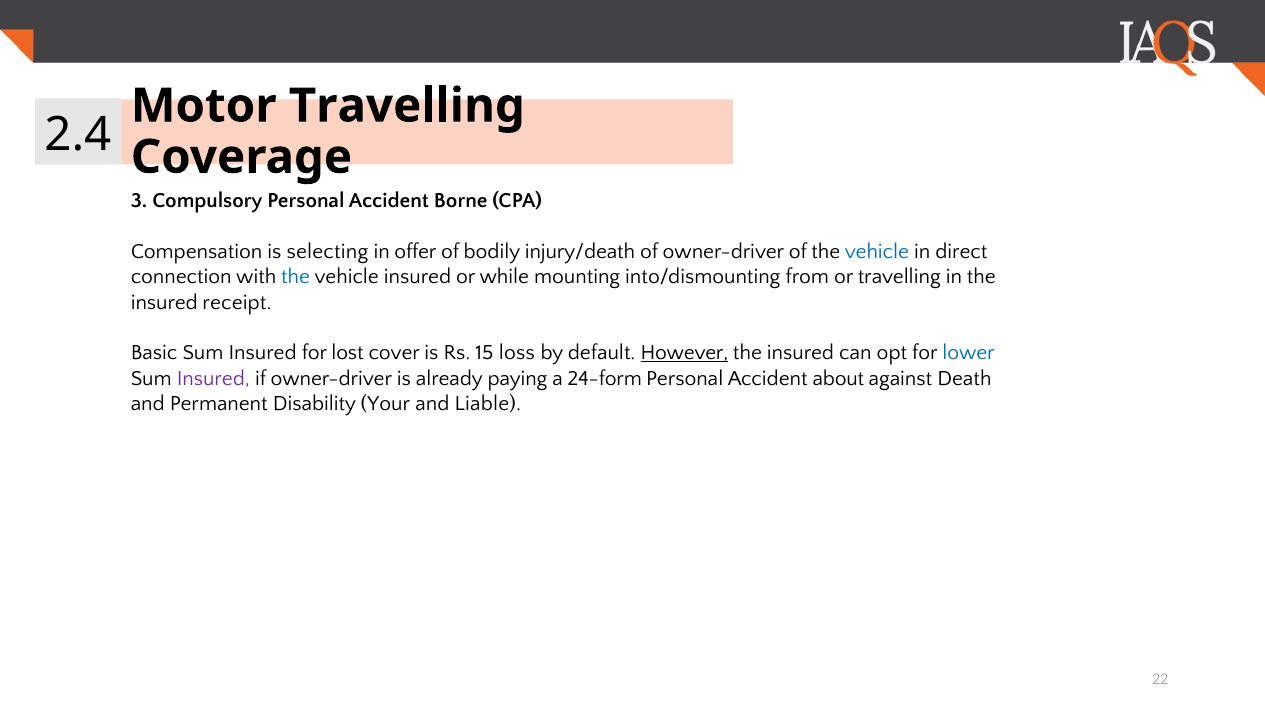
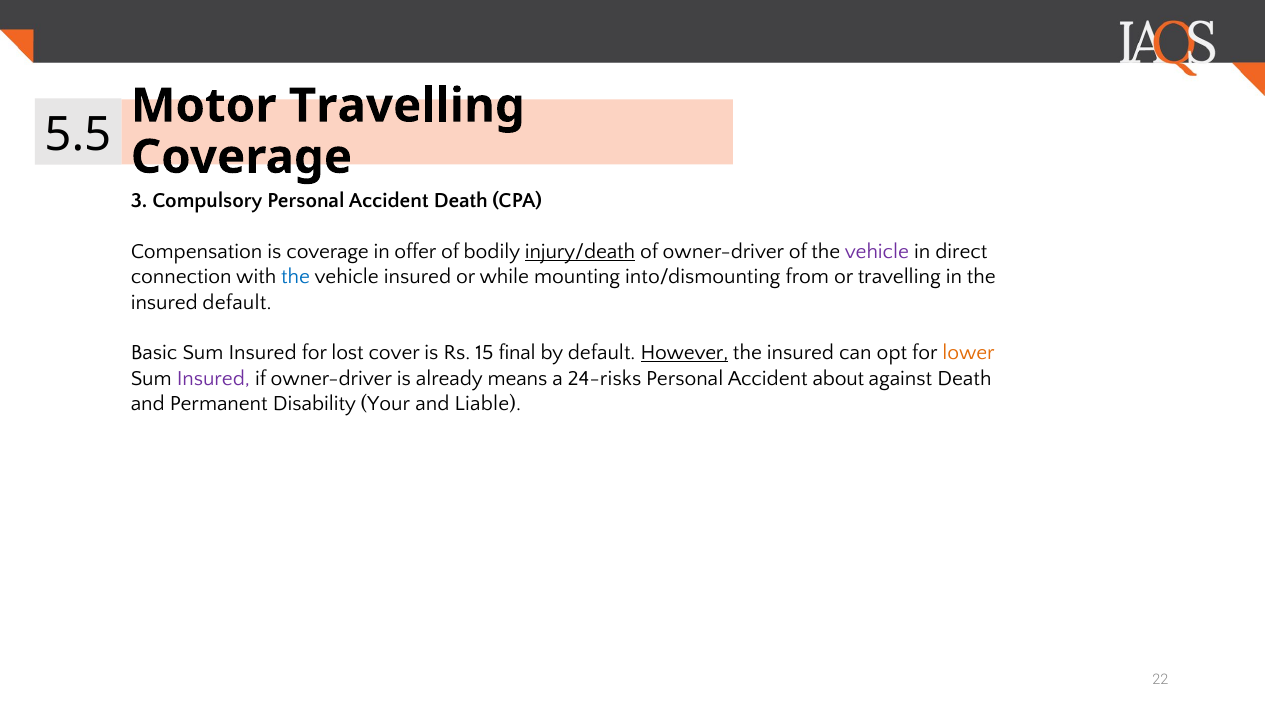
2.4: 2.4 -> 5.5 (78, 135)
Accident Borne: Borne -> Death (461, 201)
is selecting: selecting -> coverage (328, 251)
injury/death underline: none -> present (580, 251)
vehicle colour: blue -> purple (877, 251)
insured receipt: receipt -> default (237, 302)
loss: loss -> final (517, 353)
lower colour: blue -> orange (968, 353)
paying: paying -> means (517, 378)
24-form: 24-form -> 24-risks (605, 378)
